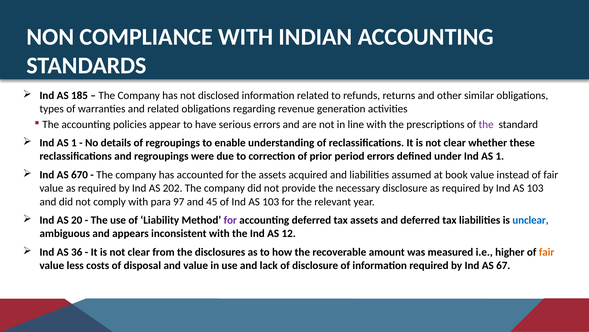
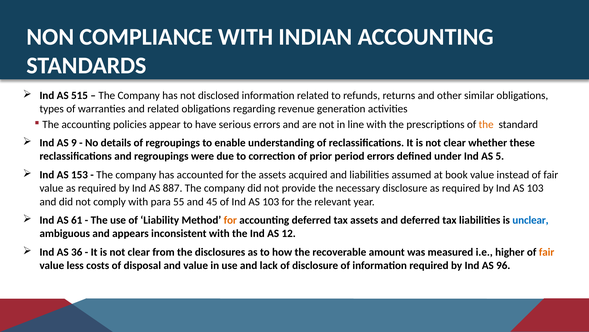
185: 185 -> 515 (80, 95)
the colour: purple -> orange (486, 124)
1: 1 -> 9 (74, 142)
under Ind AS 1: 1 -> 5 (500, 156)
670: 670 -> 153 (80, 174)
202: 202 -> 887 (173, 188)
97: 97 -> 55 (179, 201)
20: 20 -> 61 (77, 220)
for colour: purple -> orange (230, 220)
67: 67 -> 96 (503, 265)
